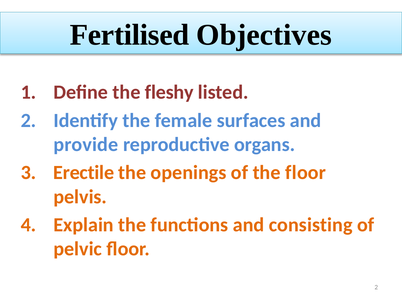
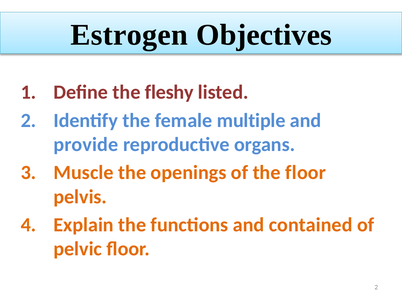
Fertilised: Fertilised -> Estrogen (129, 35)
surfaces: surfaces -> multiple (251, 121)
Erectile: Erectile -> Muscle (84, 173)
consisting: consisting -> contained (311, 225)
